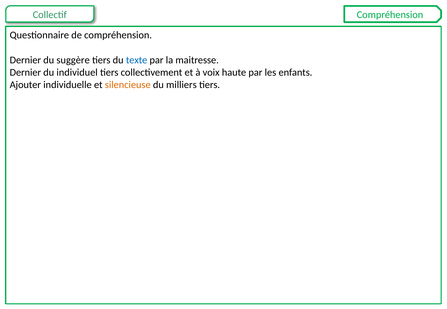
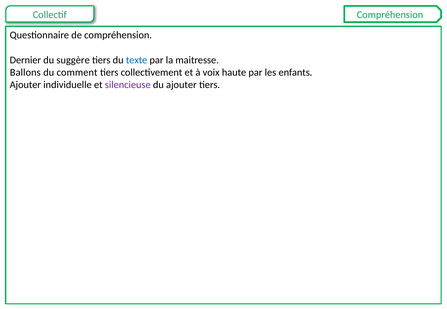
Dernier: Dernier -> Ballons (25, 72)
individuel: individuel -> comment (77, 72)
silencieuse colour: orange -> purple (128, 85)
du milliers: milliers -> ajouter (181, 85)
